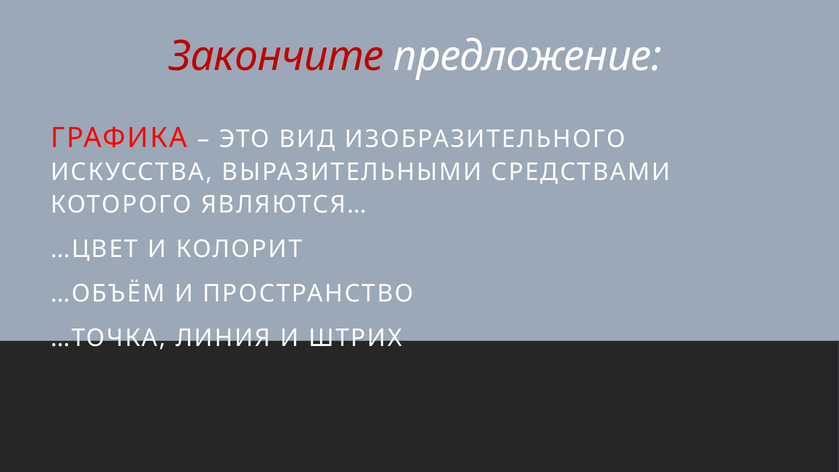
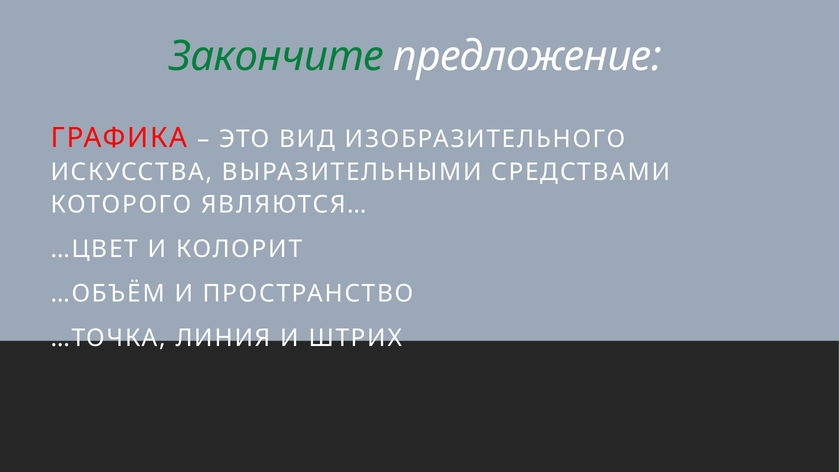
Закончите colour: red -> green (277, 56)
